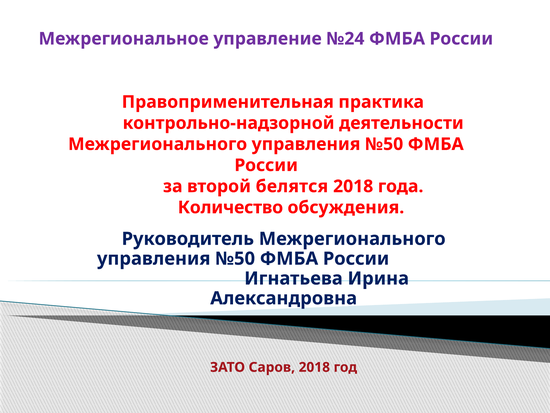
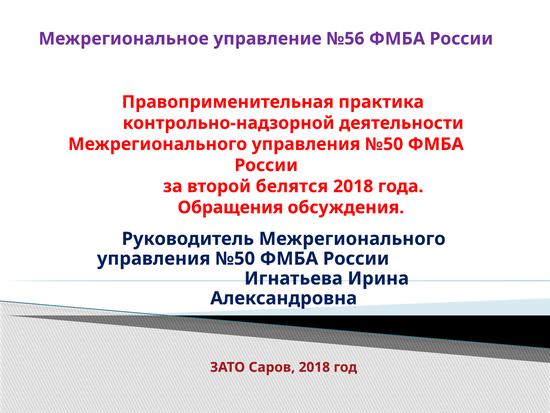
№24: №24 -> №56 (345, 39)
Количество: Количество -> Обращения (230, 207)
